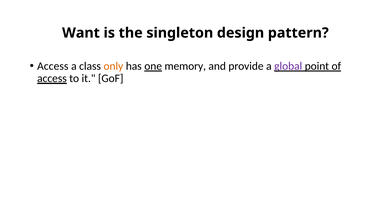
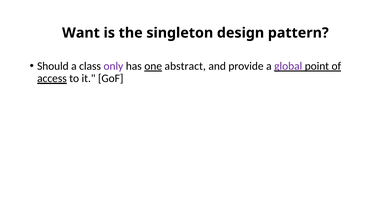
Access: Access -> Should (53, 66)
only colour: orange -> purple (113, 66)
memory: memory -> abstract (185, 66)
